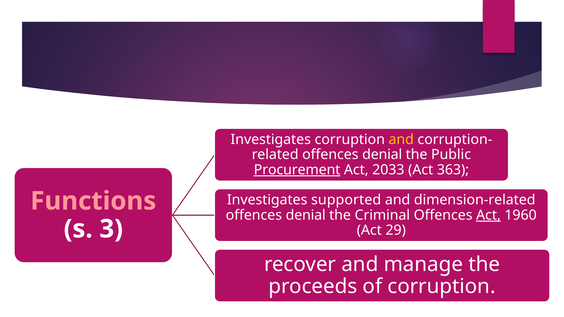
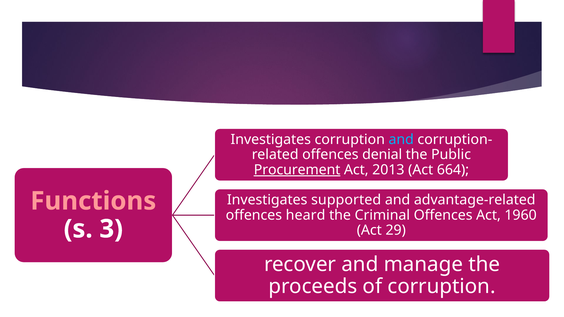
and colour: yellow -> light blue (401, 140)
2033: 2033 -> 2013 (388, 170)
363: 363 -> 664 (453, 170)
dimension-related: dimension-related -> advantage-related (475, 200)
denial: denial -> heard (306, 215)
Act underline: present -> none (488, 215)
